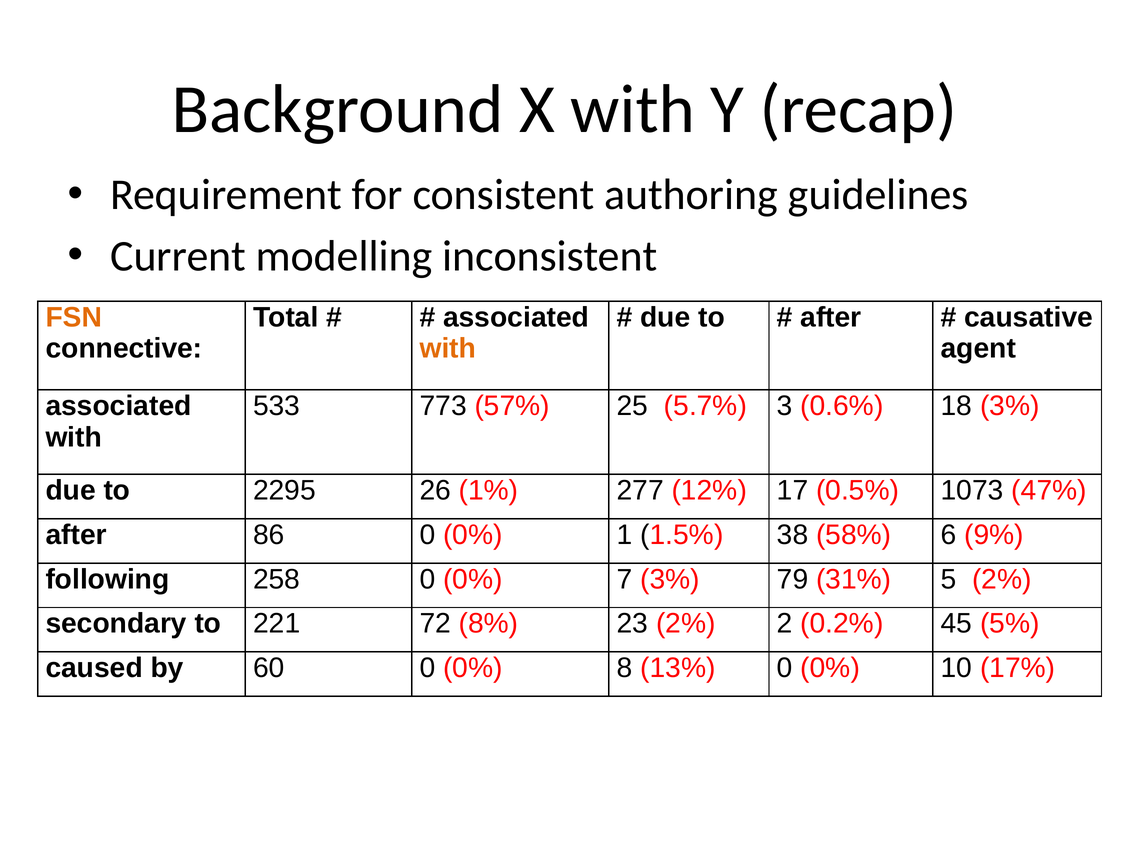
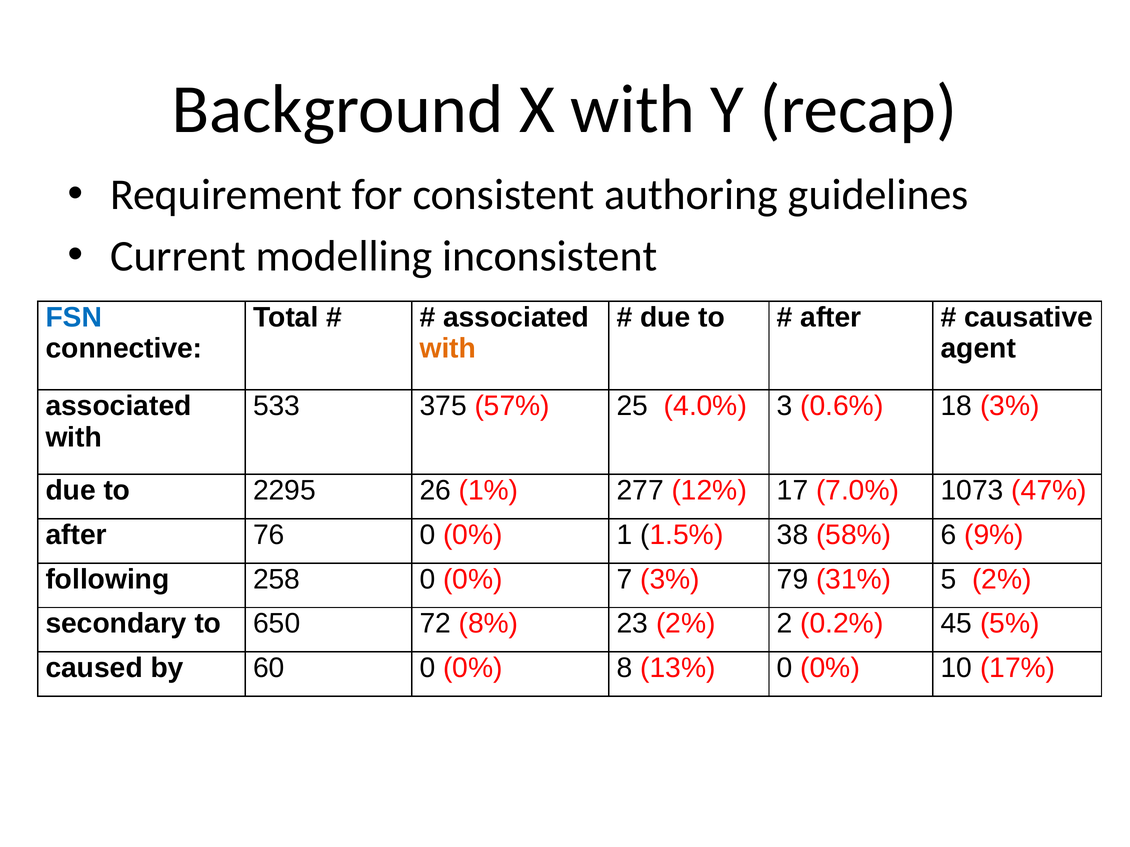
FSN colour: orange -> blue (74, 317)
773: 773 -> 375 (443, 406)
5.7%: 5.7% -> 4.0% (705, 406)
0.5%: 0.5% -> 7.0% (858, 491)
86: 86 -> 76 (269, 535)
221: 221 -> 650 (277, 624)
